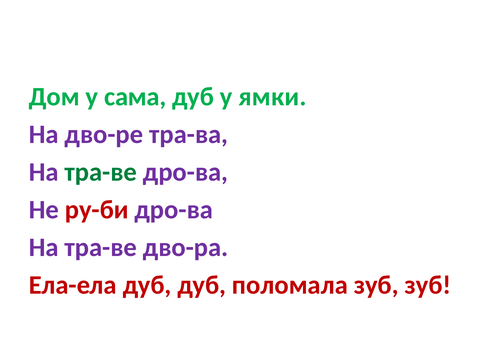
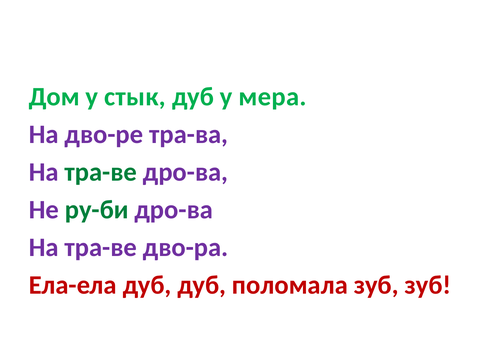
сама: сама -> стык (135, 97)
ямки: ямки -> мера (273, 97)
ру-би colour: red -> green (97, 210)
